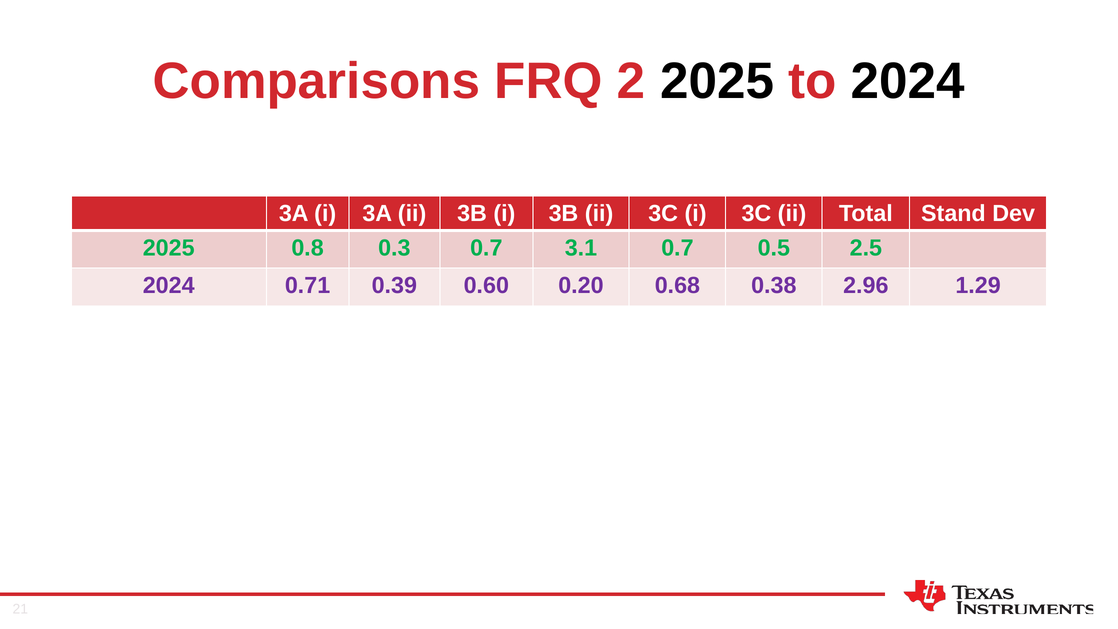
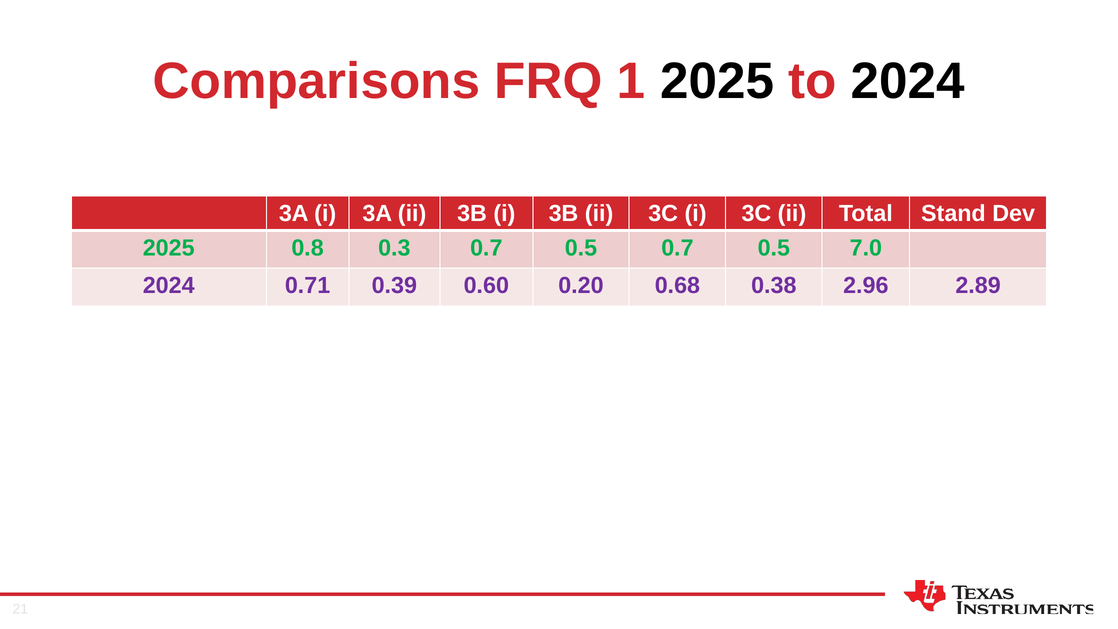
2: 2 -> 1 (631, 81)
0.3 0.7 3.1: 3.1 -> 0.5 (581, 248)
2.5: 2.5 -> 7.0 (866, 248)
1.29: 1.29 -> 2.89 (978, 286)
